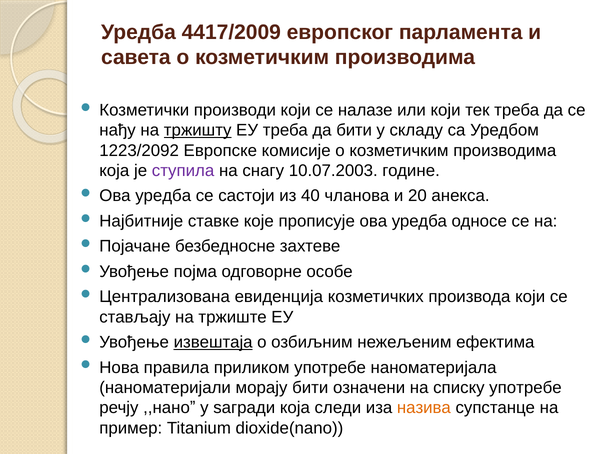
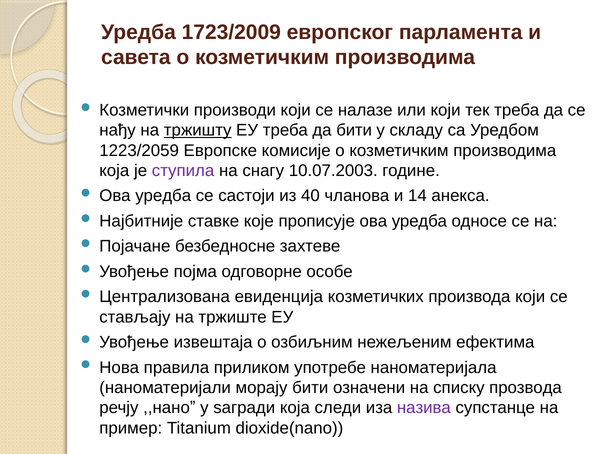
4417/2009: 4417/2009 -> 1723/2009 (231, 32)
1223/2092: 1223/2092 -> 1223/2059 (139, 151)
20: 20 -> 14 (417, 196)
извештаја underline: present -> none (213, 343)
списку употребе: употребе -> прозвода (526, 388)
назива colour: orange -> purple (424, 408)
